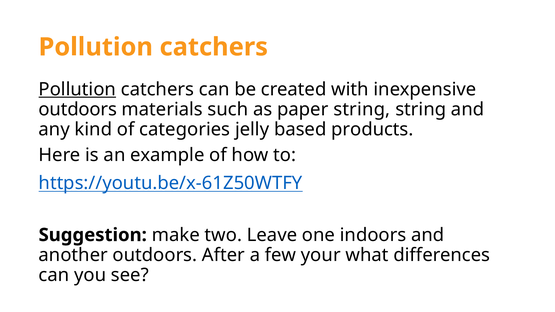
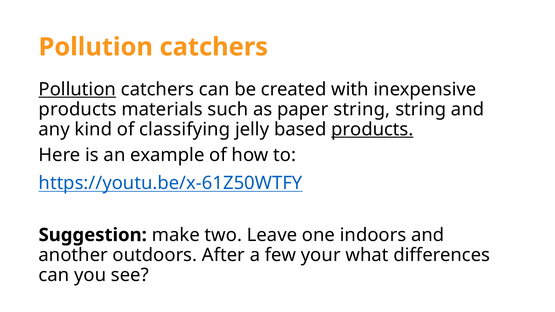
outdoors: outdoors -> products (78, 109)
categories: categories -> classifying (185, 129)
products underline: none -> present (372, 129)
